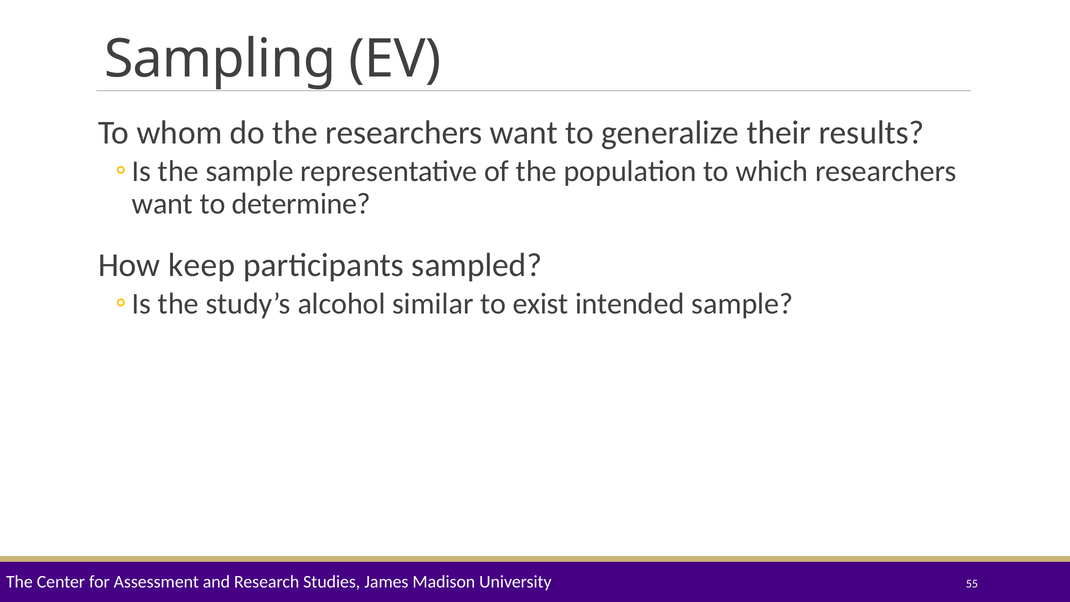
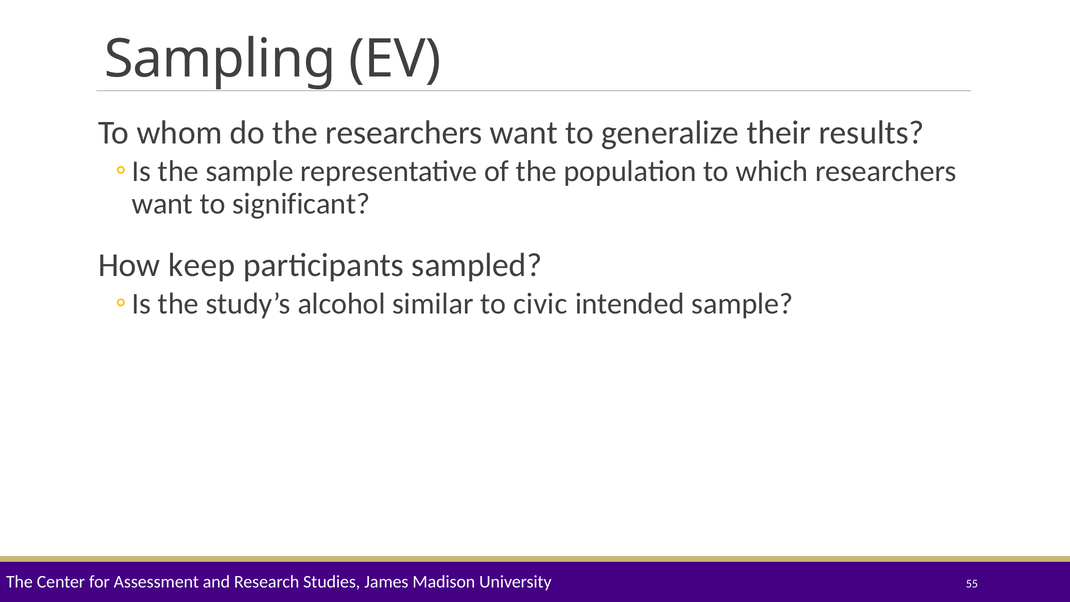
determine: determine -> significant (301, 204)
exist: exist -> civic (540, 304)
